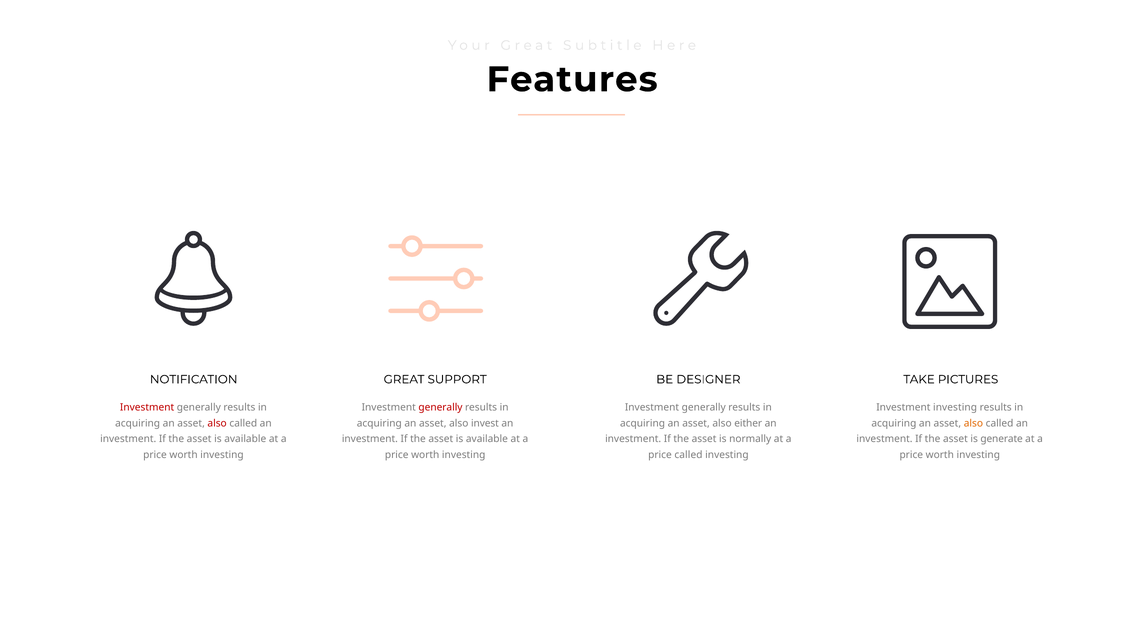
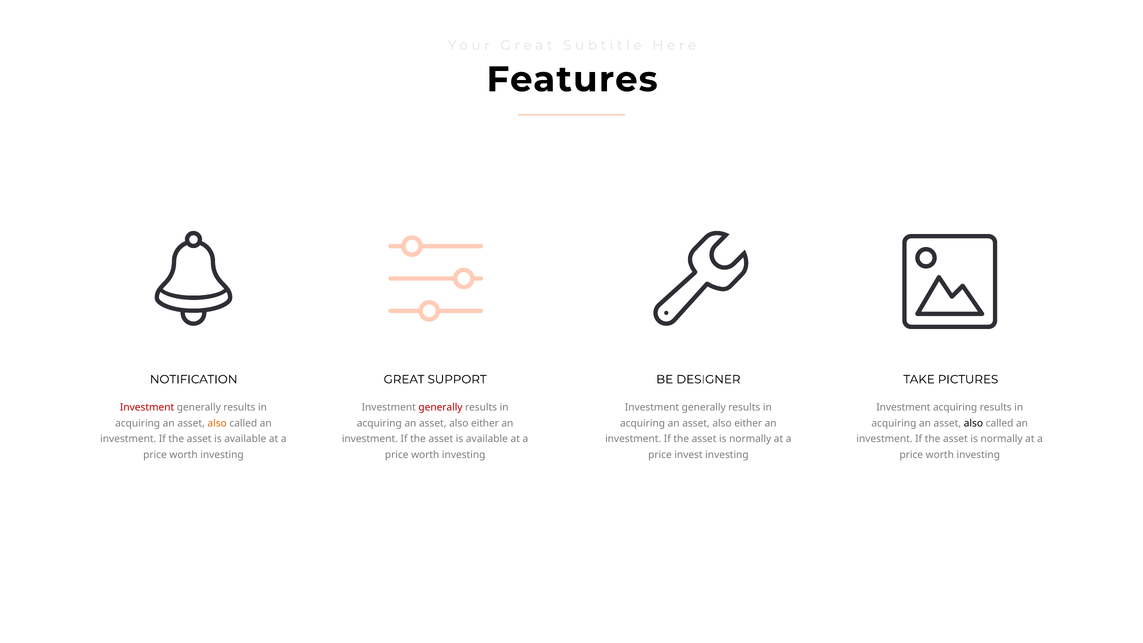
Investment investing: investing -> acquiring (955, 407)
also colour: red -> orange (217, 423)
invest: invest -> either (485, 423)
also colour: orange -> black (973, 423)
generate: generate -> normally (1002, 439)
price called: called -> invest (689, 455)
